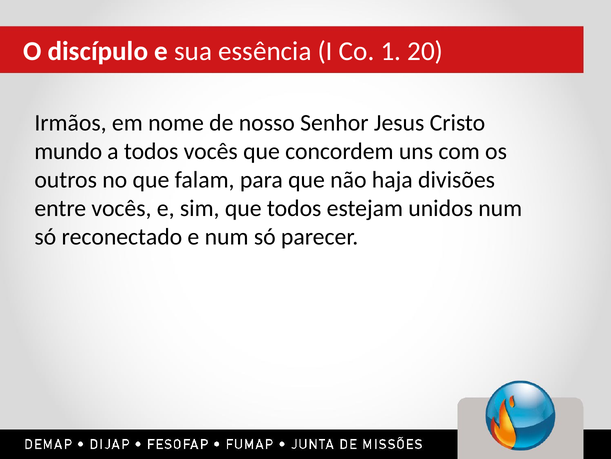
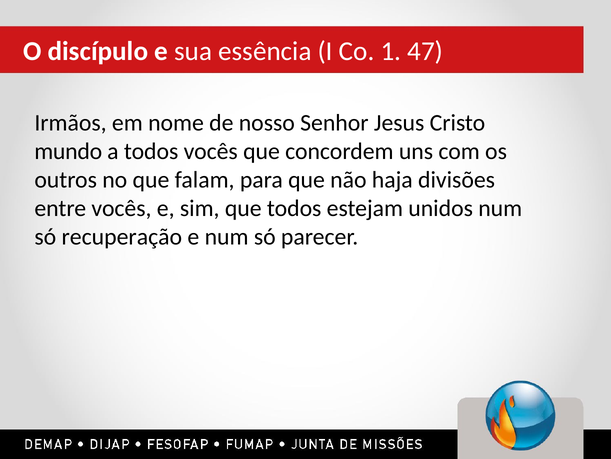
20: 20 -> 47 (425, 51)
reconectado: reconectado -> recuperação (122, 237)
